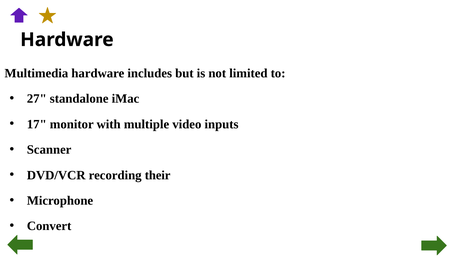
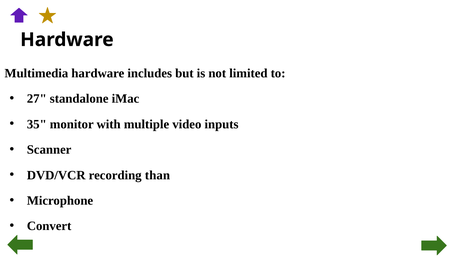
17: 17 -> 35 (37, 124)
their: their -> than (157, 175)
